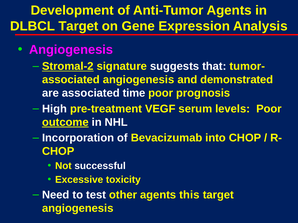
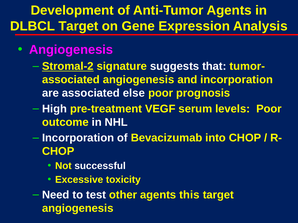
and demonstrated: demonstrated -> incorporation (237, 80)
time: time -> else (134, 93)
outcome underline: present -> none (65, 122)
